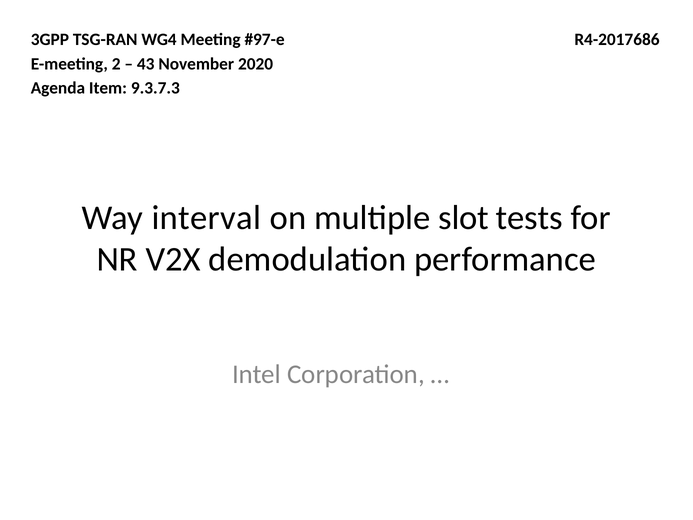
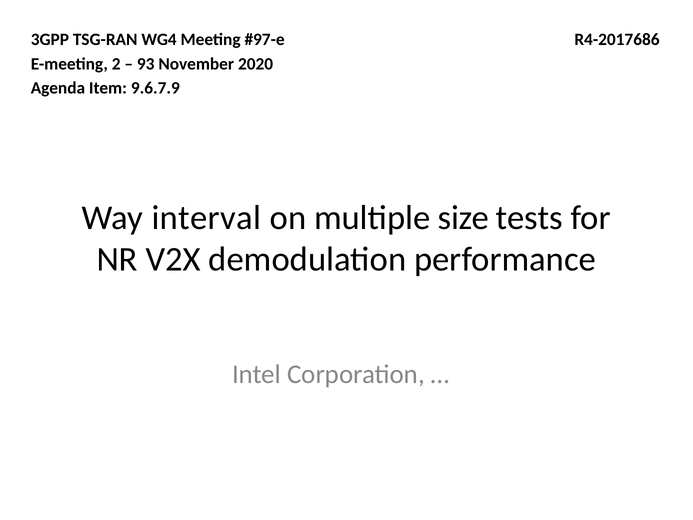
43: 43 -> 93 (146, 64)
9.3.7.3: 9.3.7.3 -> 9.6.7.9 (155, 88)
slot: slot -> size (463, 218)
